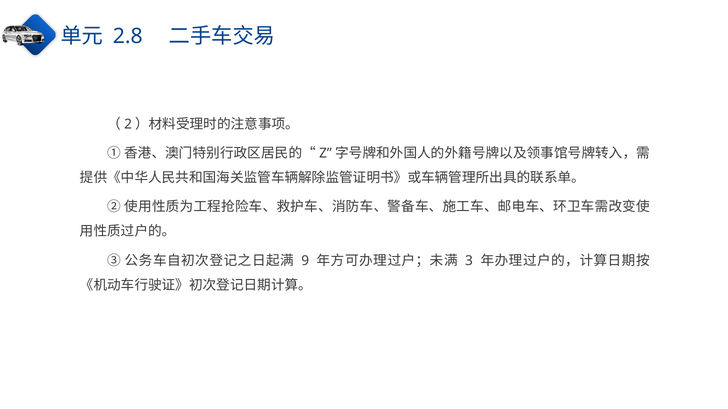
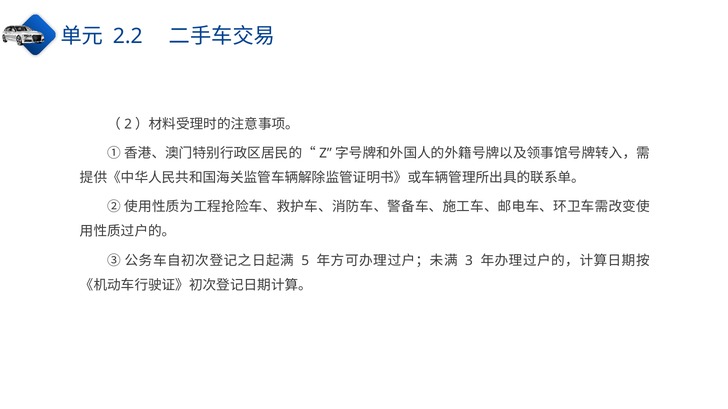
2.8: 2.8 -> 2.2 (128, 36)
9: 9 -> 5 (305, 261)
